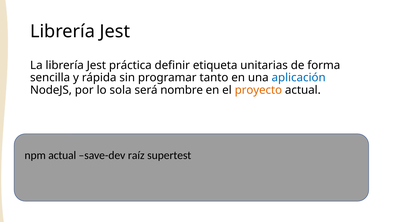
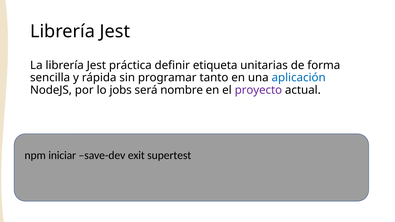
sola: sola -> jobs (121, 90)
proyecto colour: orange -> purple (258, 90)
npm actual: actual -> iniciar (62, 156)
raíz: raíz -> exit (136, 156)
